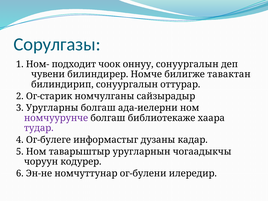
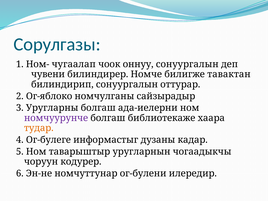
подходит: подходит -> чугаалап (74, 64)
Ог-старик: Ог-старик -> Ог-яблоко (49, 96)
тудар colour: purple -> orange (39, 128)
